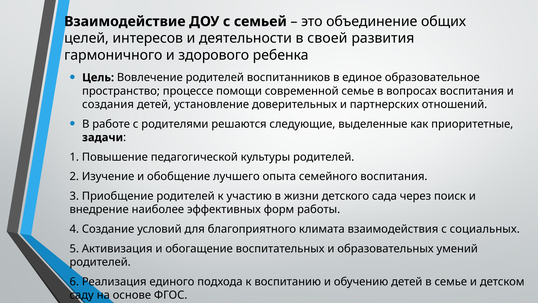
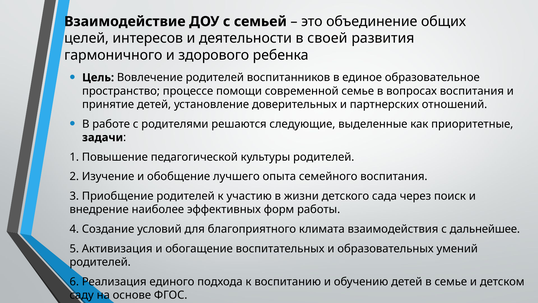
создания: создания -> принятие (108, 104)
социальных: социальных -> дальнейшее (485, 229)
